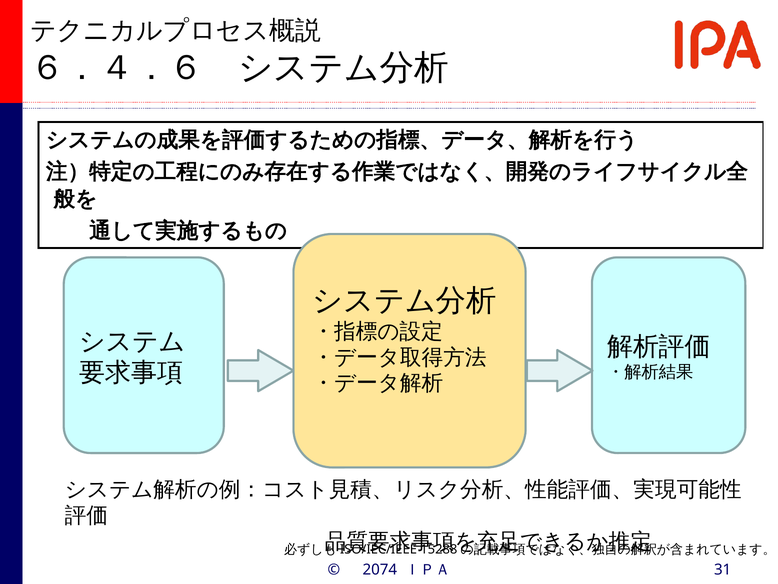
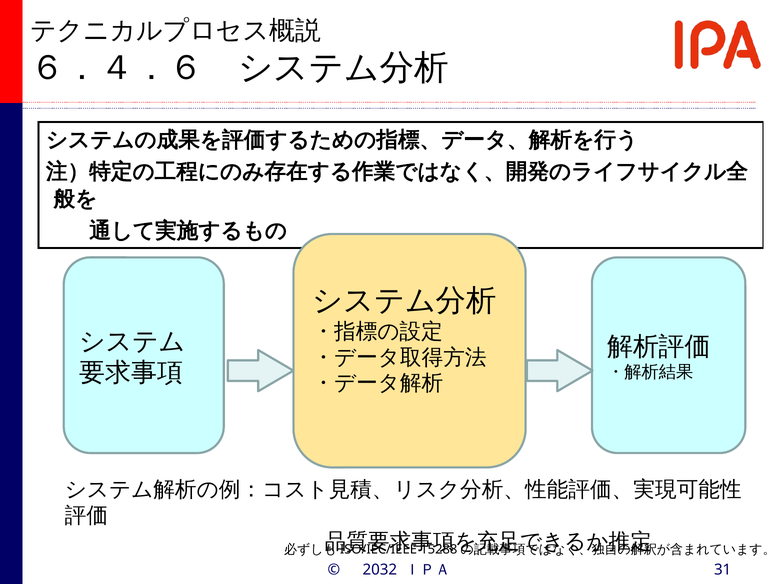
2074: 2074 -> 2032 (380, 569)
